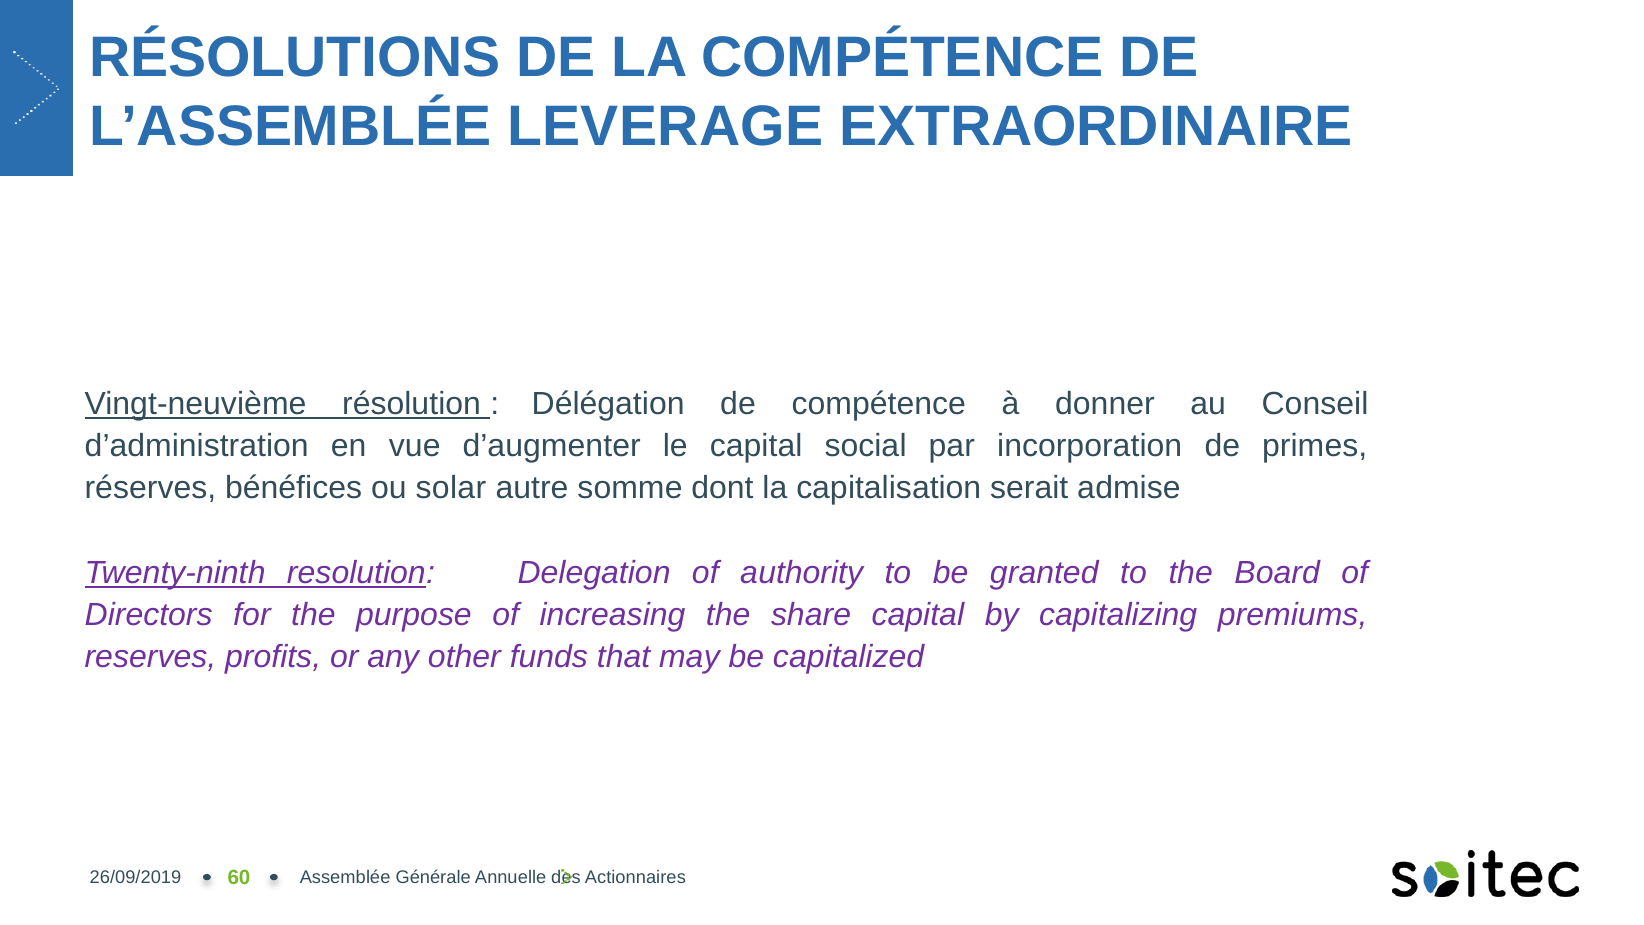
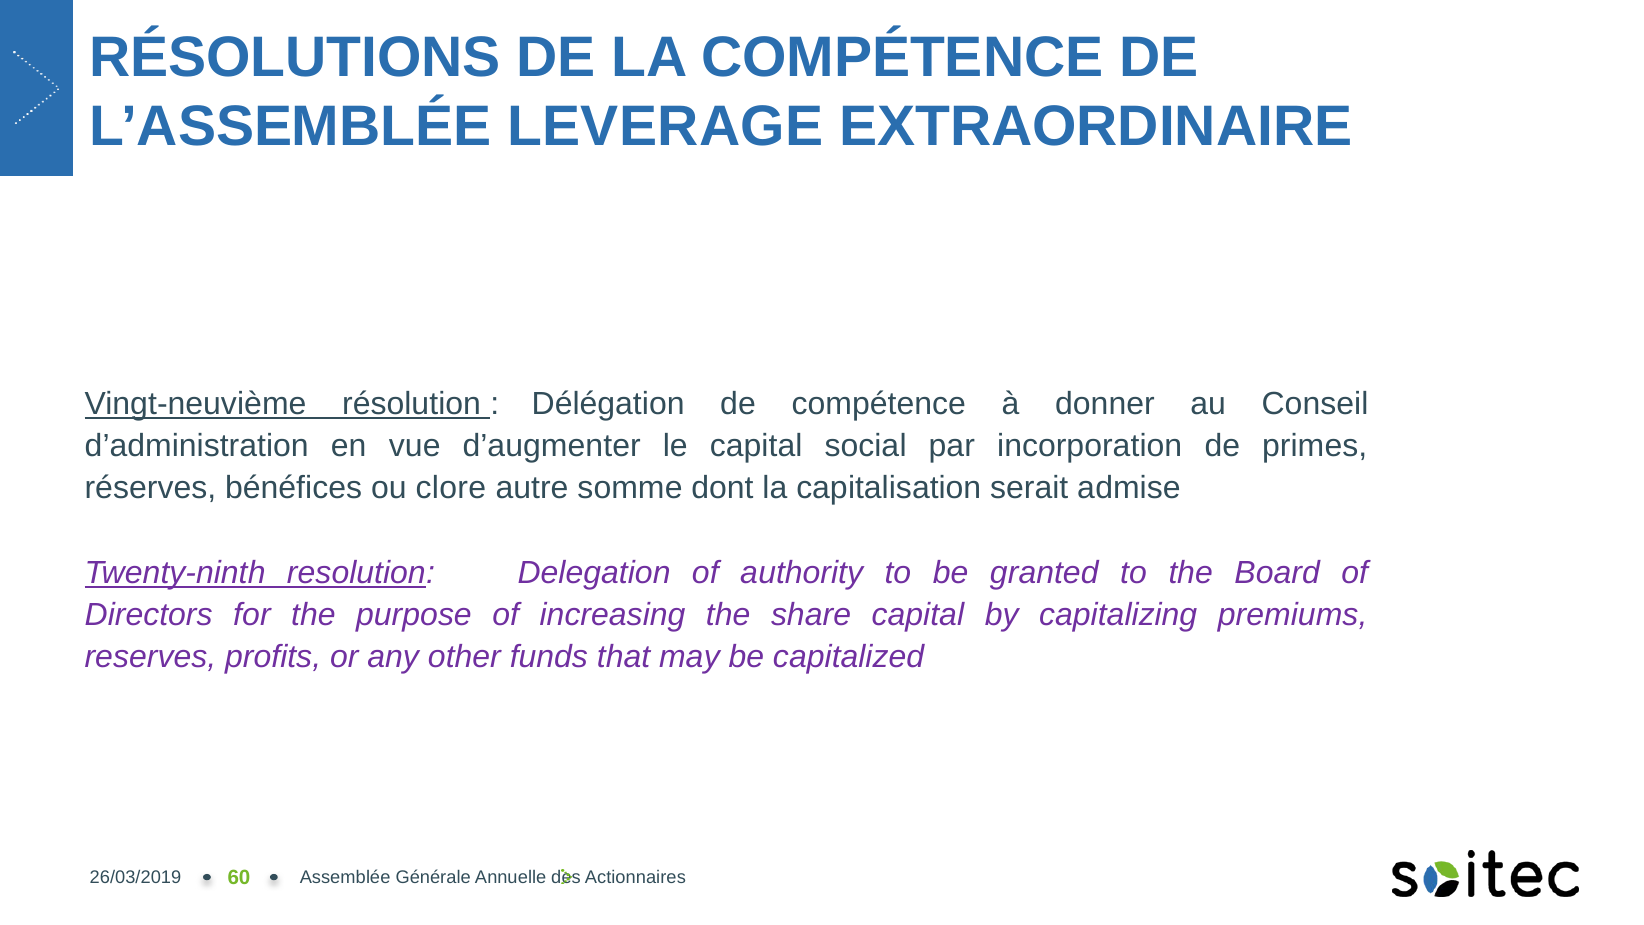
solar: solar -> clore (451, 488)
26/09/2019: 26/09/2019 -> 26/03/2019 (135, 877)
